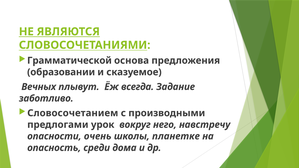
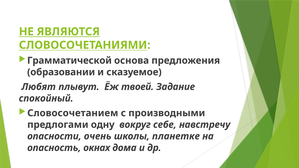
Вечных: Вечных -> Любят (39, 87)
всегда: всегда -> твоей (137, 87)
заботливо: заботливо -> спокойный (46, 98)
урок: урок -> одну (103, 125)
него: него -> себе (165, 125)
среди: среди -> окнах (97, 148)
